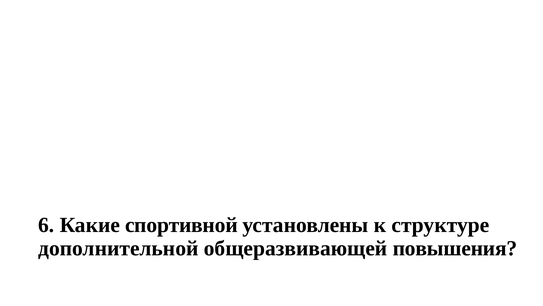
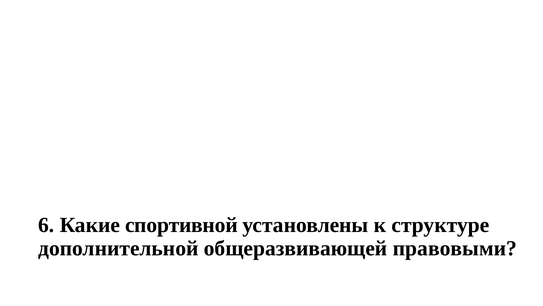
повышения: повышения -> правовыми (455, 248)
